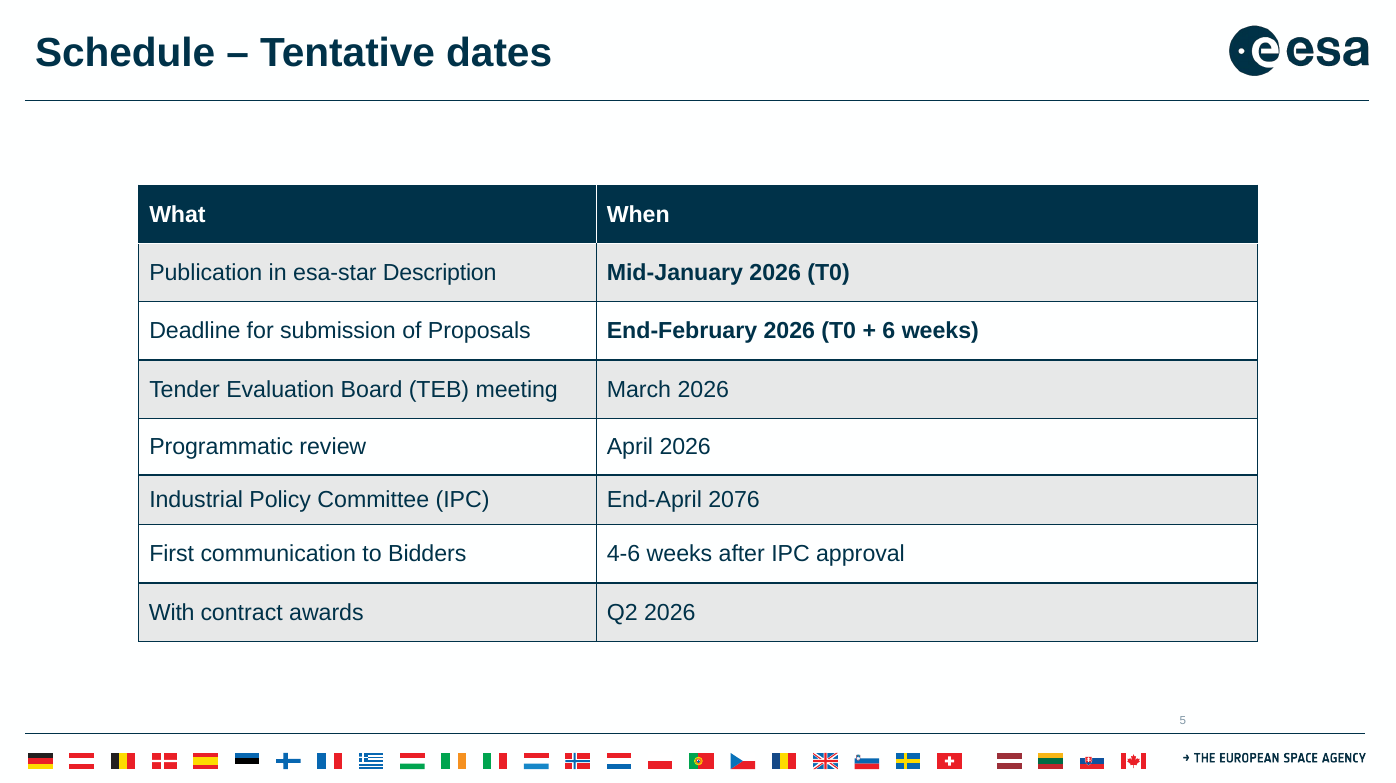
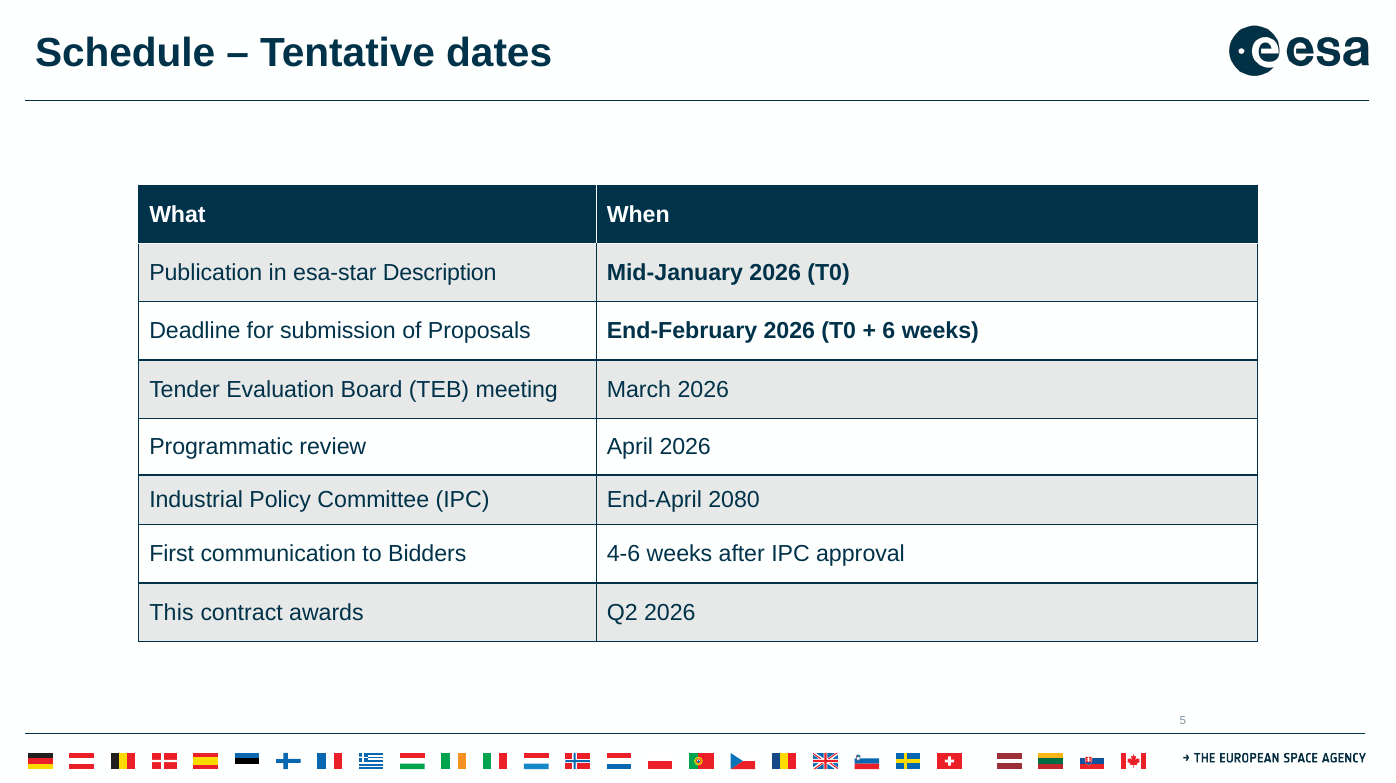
2076: 2076 -> 2080 (734, 500)
With: With -> This (172, 613)
